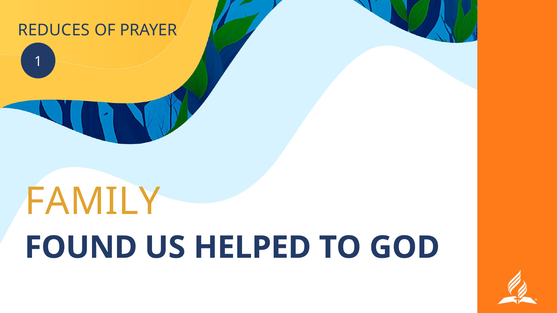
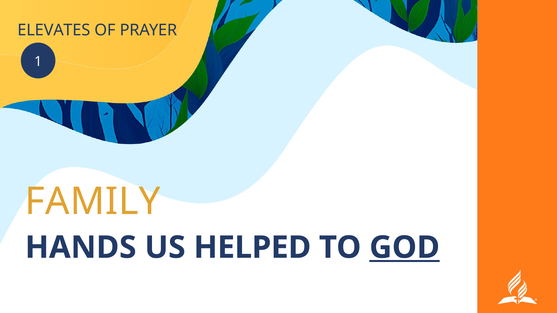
REDUCES: REDUCES -> ELEVATES (54, 30)
FOUND: FOUND -> HANDS (81, 248)
GOD underline: none -> present (405, 248)
